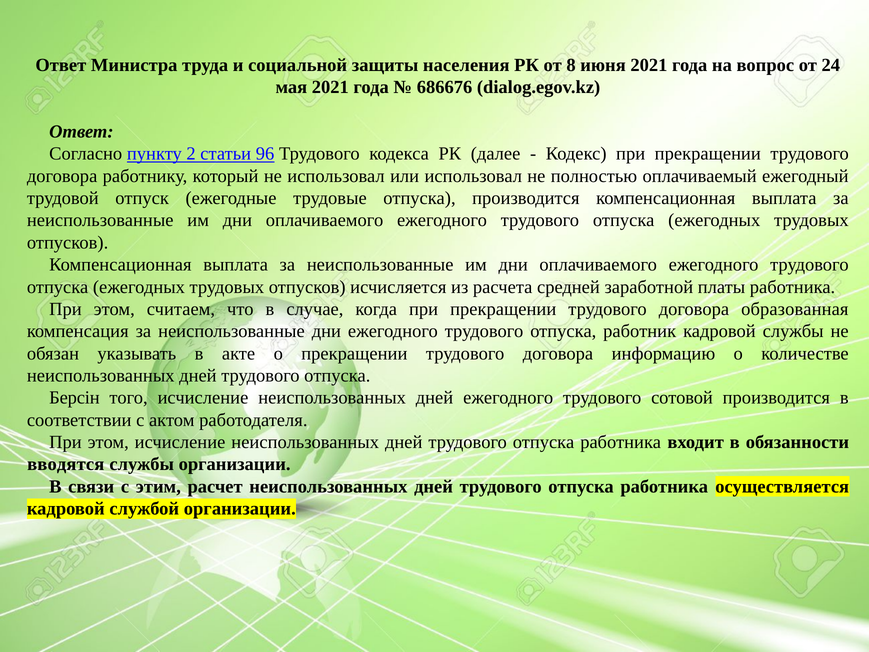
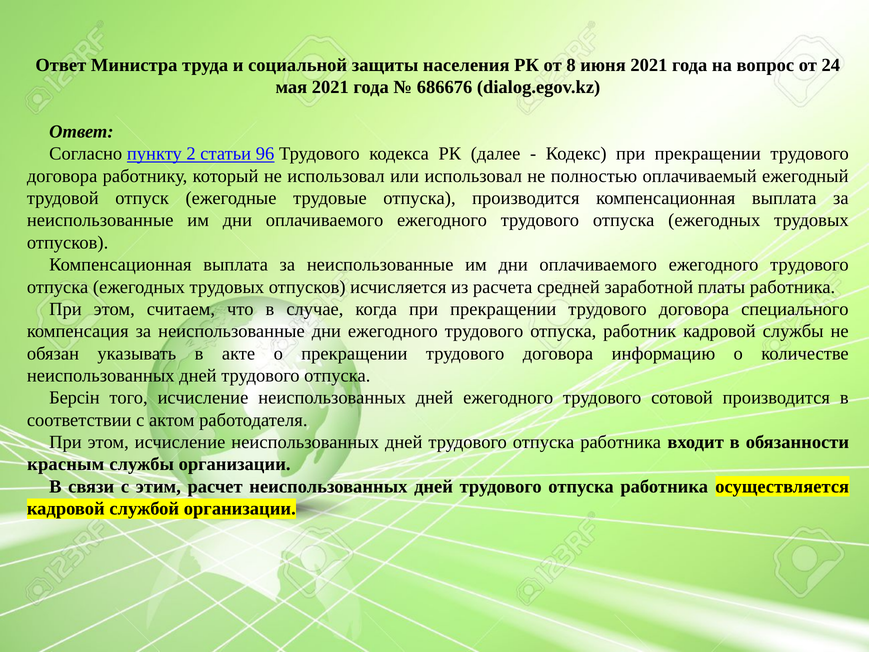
образованная: образованная -> специального (795, 309)
вводятся: вводятся -> красным (66, 464)
